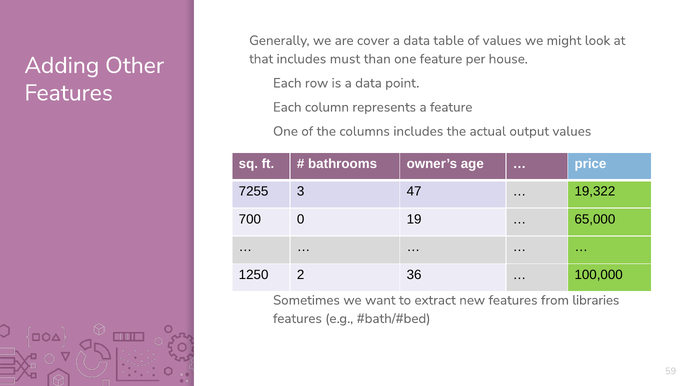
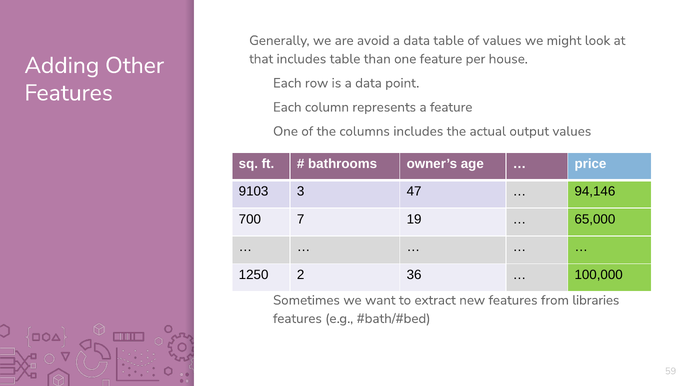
cover: cover -> avoid (373, 40)
includes must: must -> table (345, 59)
7255: 7255 -> 9103 (254, 191)
19,322: 19,322 -> 94,146 (595, 191)
0: 0 -> 7 (301, 219)
